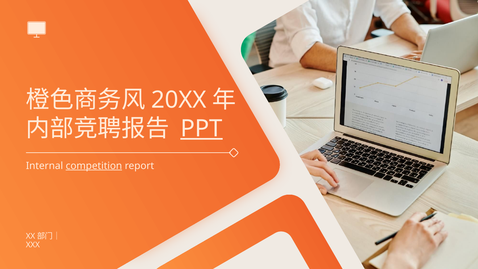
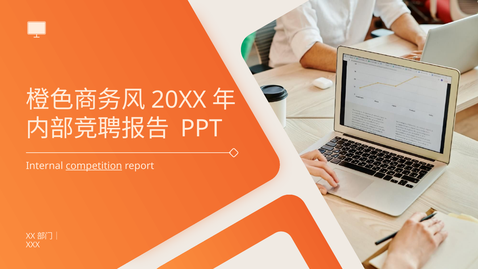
PPT underline: present -> none (201, 128)
